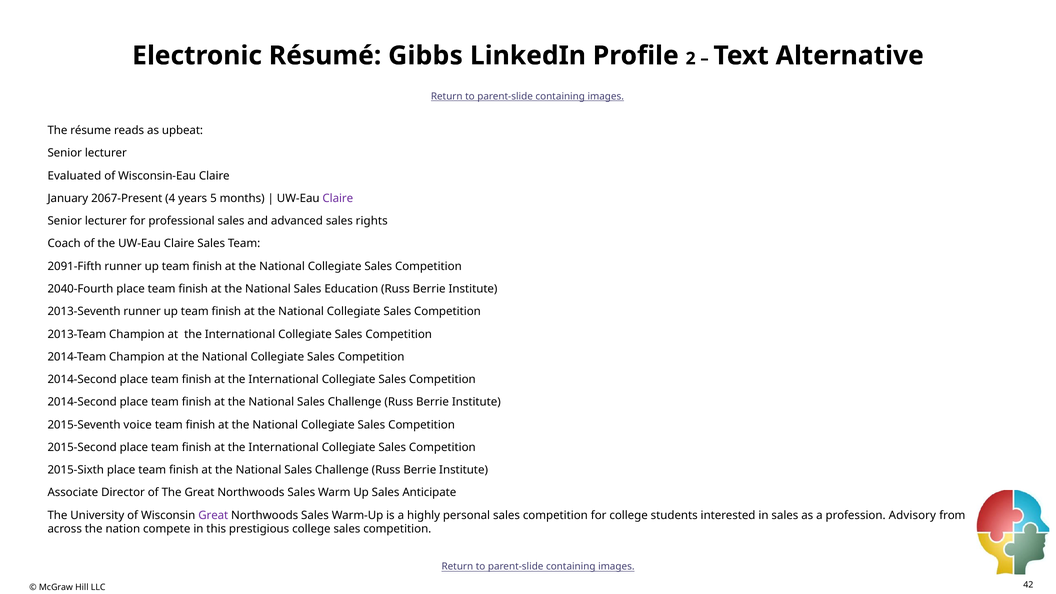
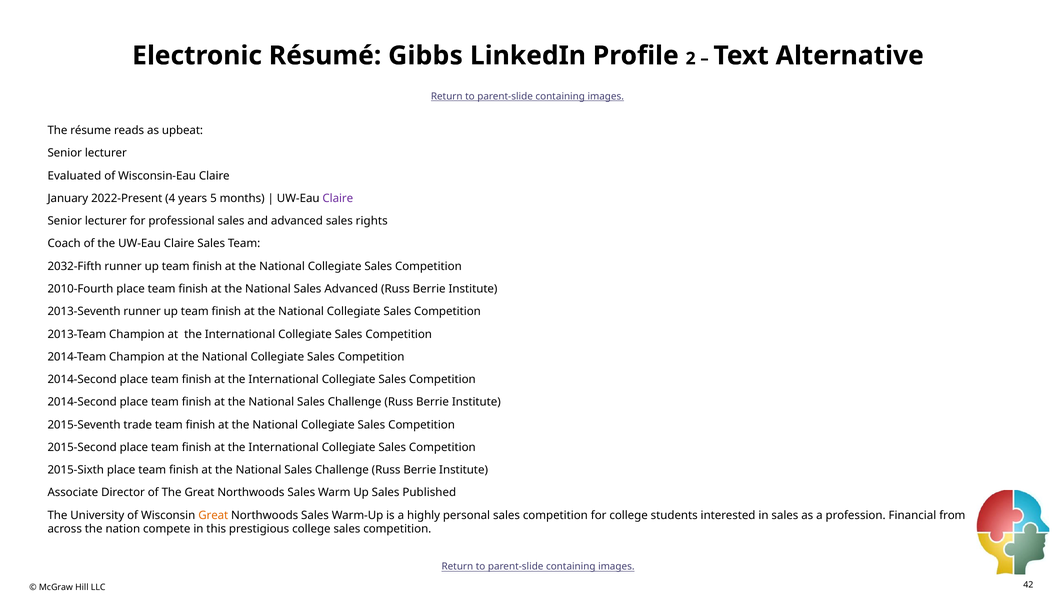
2067-Present: 2067-Present -> 2022-Present (127, 198)
2091-Fifth: 2091-Fifth -> 2032-Fifth (75, 266)
2040-Fourth: 2040-Fourth -> 2010-Fourth (80, 289)
Sales Education: Education -> Advanced (351, 289)
voice: voice -> trade (138, 425)
Anticipate: Anticipate -> Published (429, 493)
Great colour: purple -> orange (213, 515)
Advisory: Advisory -> Financial (912, 515)
